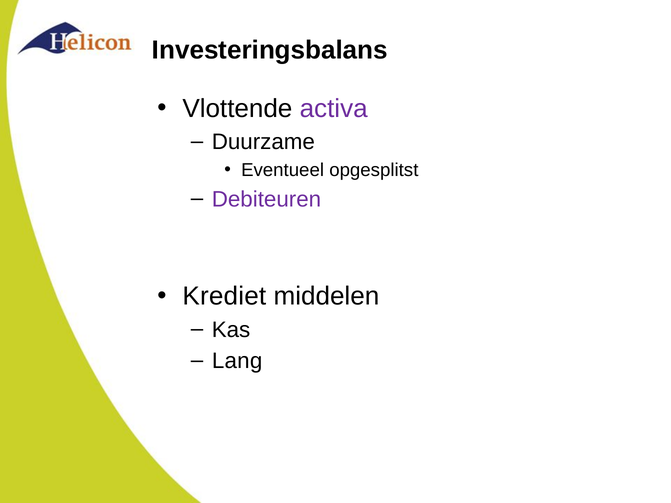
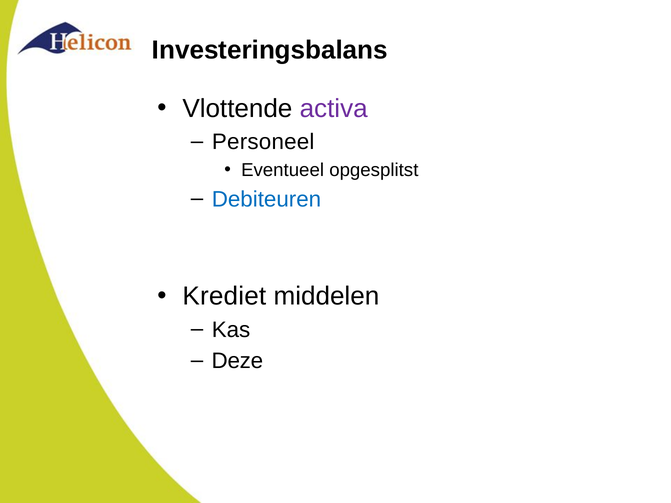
Duurzame: Duurzame -> Personeel (263, 142)
Debiteuren colour: purple -> blue (266, 199)
Lang: Lang -> Deze (237, 361)
